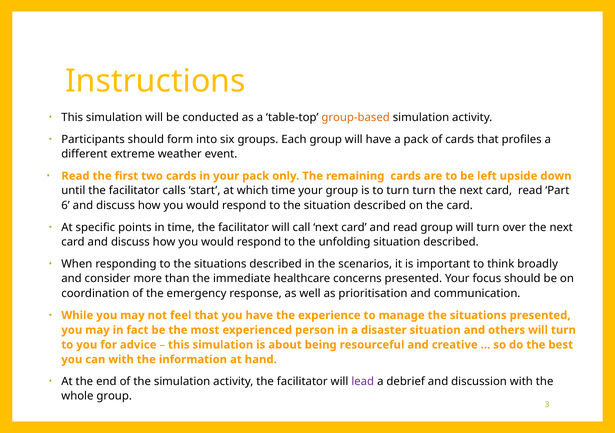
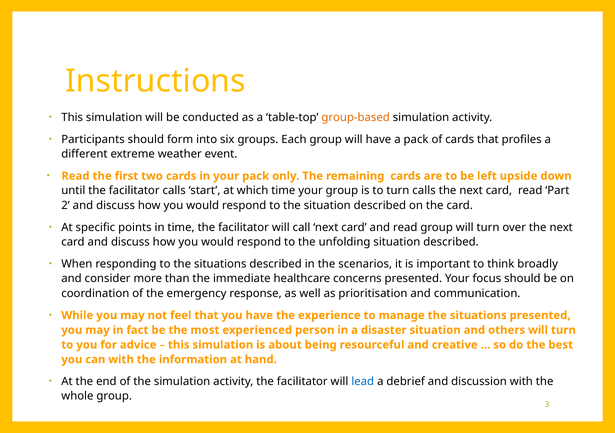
turn turn: turn -> calls (424, 191)
6: 6 -> 2 (66, 206)
lead colour: purple -> blue (363, 382)
